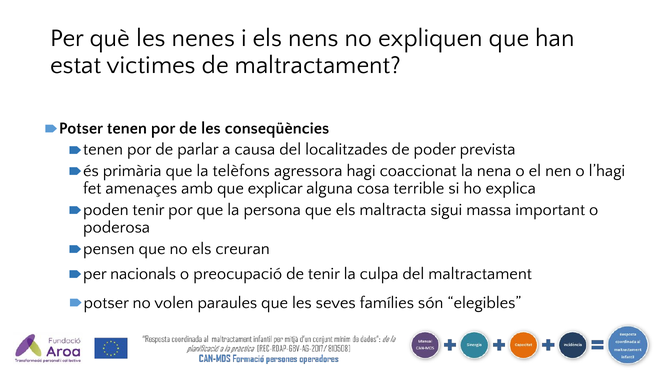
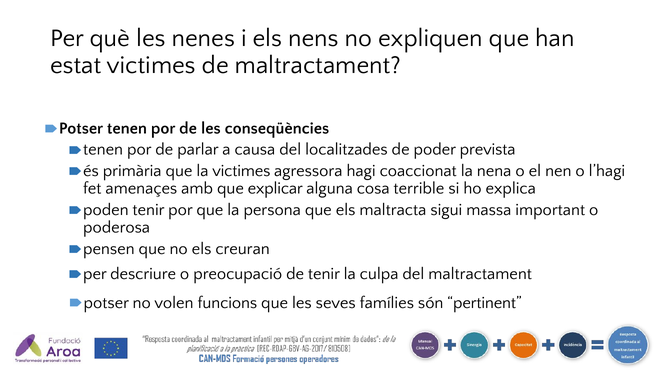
la telèfons: telèfons -> victimes (241, 171)
nacionals: nacionals -> descriure (143, 274)
paraules: paraules -> funcions (227, 303)
elegibles: elegibles -> pertinent (484, 303)
